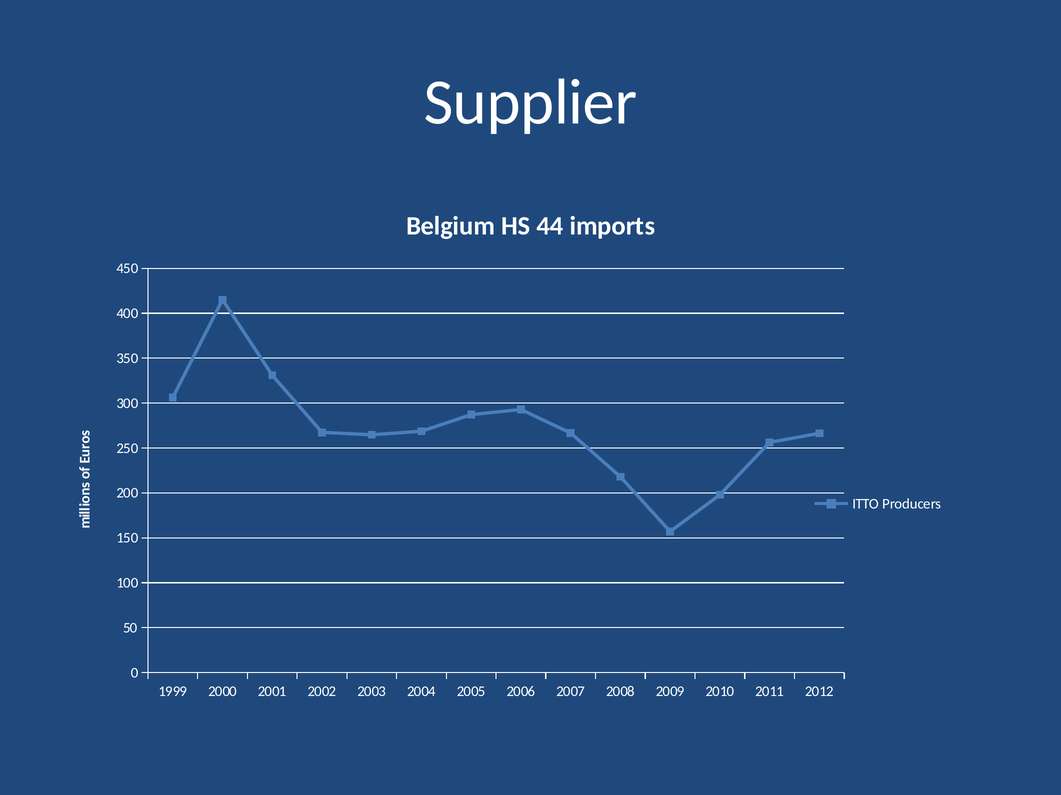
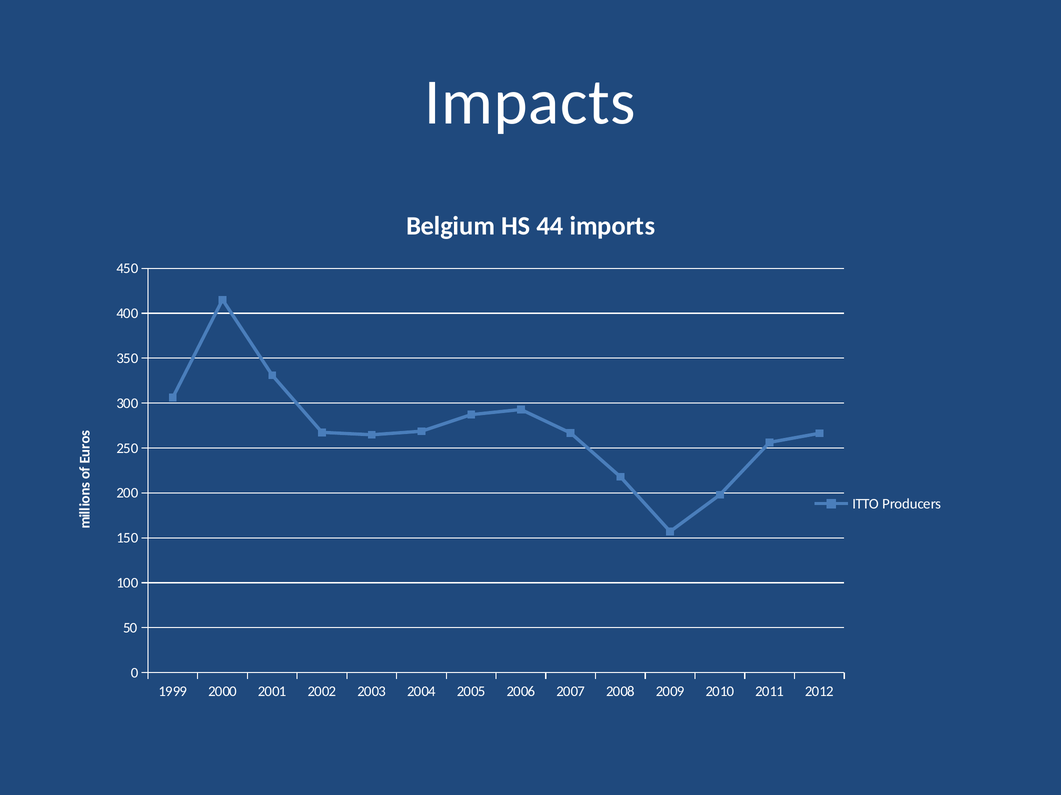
Supplier: Supplier -> Impacts (530, 103)
